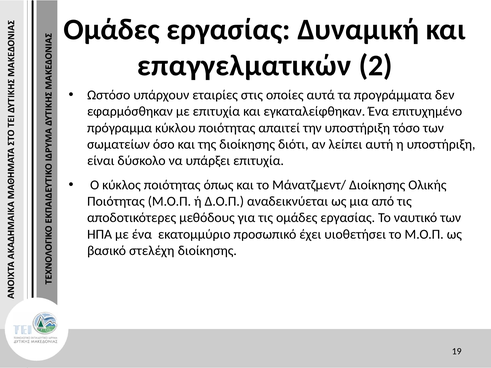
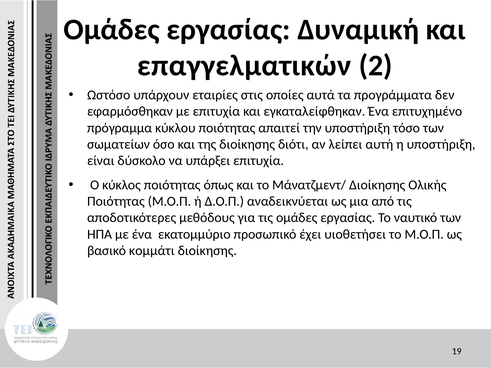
στελέχη: στελέχη -> κομμάτι (152, 251)
